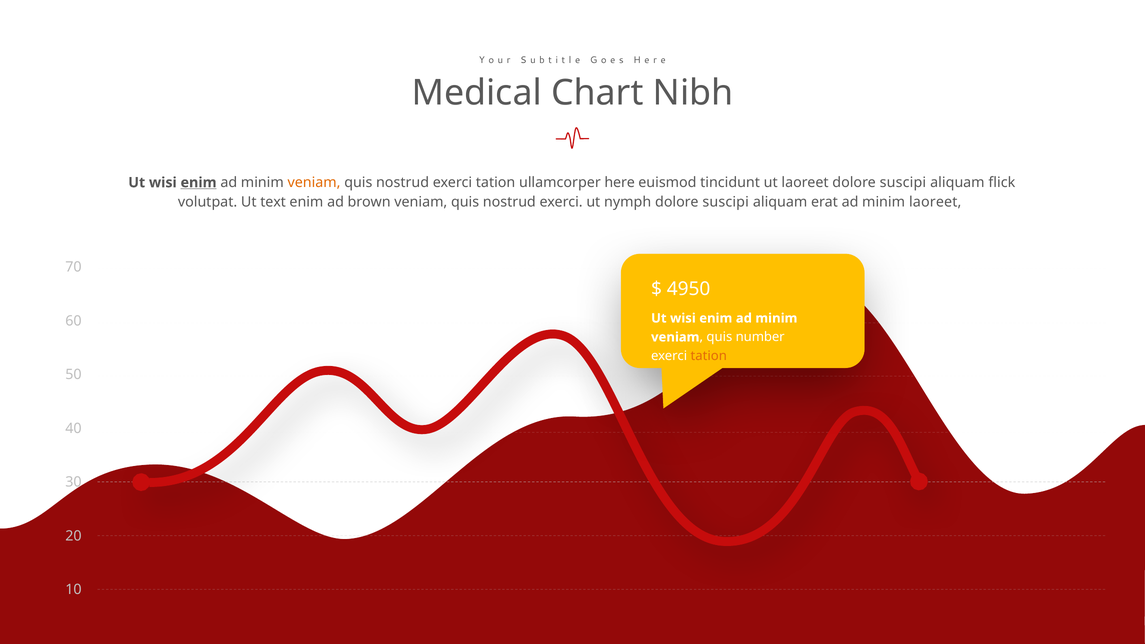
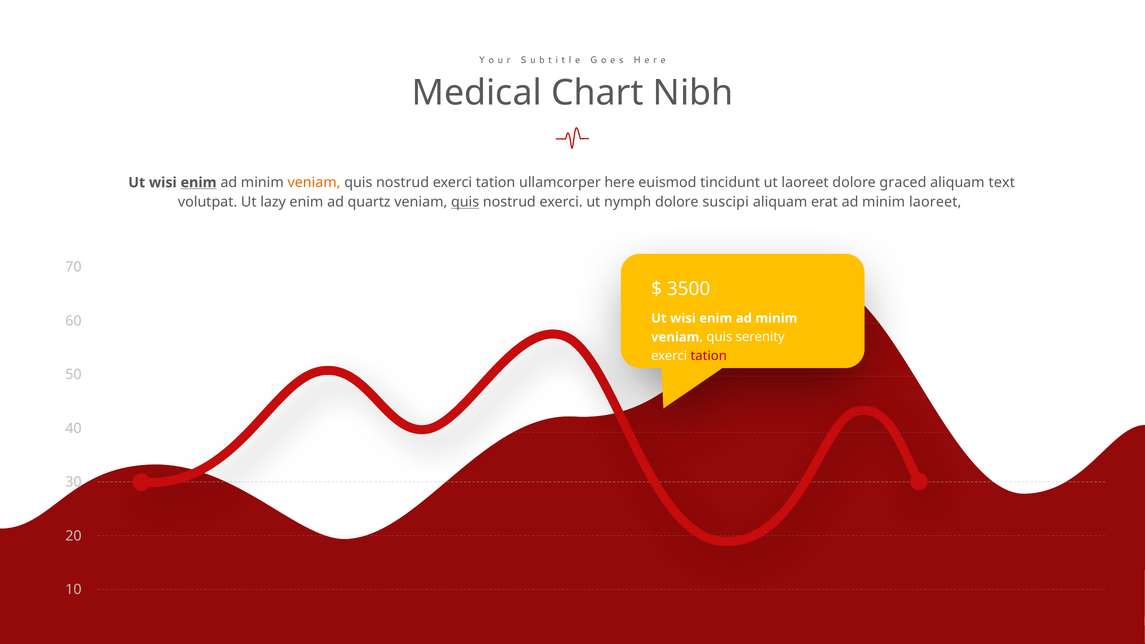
laoreet dolore suscipi: suscipi -> graced (903, 183)
flick: flick -> text (1002, 183)
text: text -> lazy (273, 202)
brown: brown -> quartz (369, 202)
quis underline: none -> present (465, 202)
4950: 4950 -> 3500 (689, 289)
number: number -> serenity (760, 337)
tation colour: orange -> red (709, 356)
